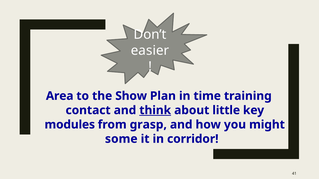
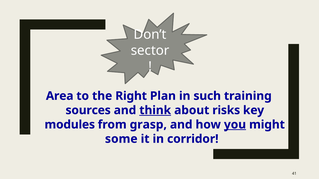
easier: easier -> sector (150, 51)
Show: Show -> Right (131, 96)
time: time -> such (207, 96)
contact: contact -> sources (88, 111)
little: little -> risks (226, 111)
you underline: none -> present (235, 125)
